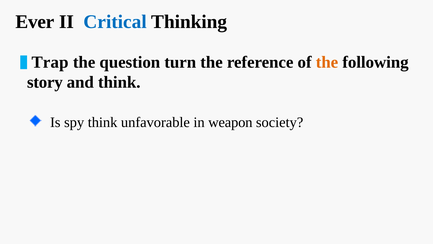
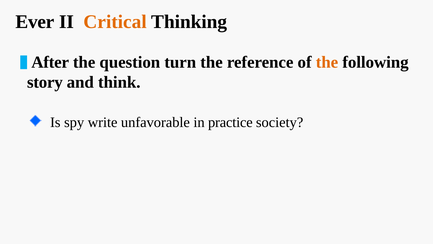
Critical colour: blue -> orange (115, 22)
Trap: Trap -> After (50, 62)
spy think: think -> write (103, 122)
weapon: weapon -> practice (230, 122)
